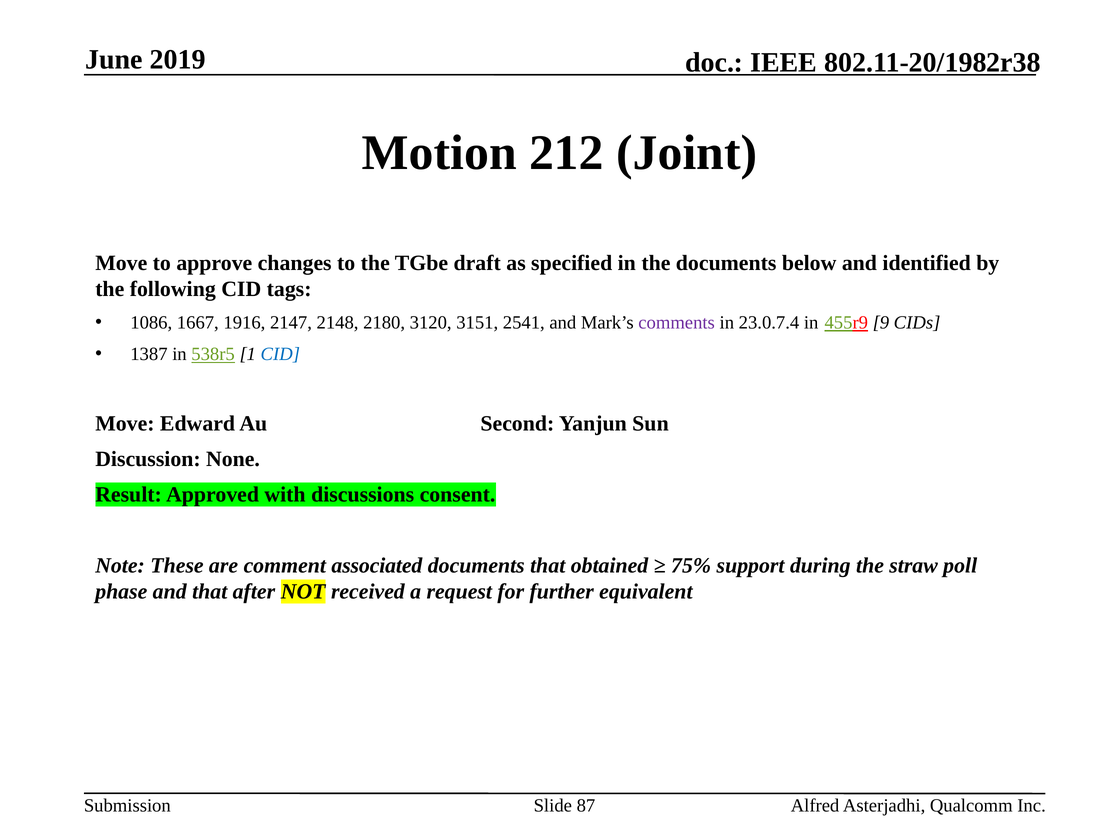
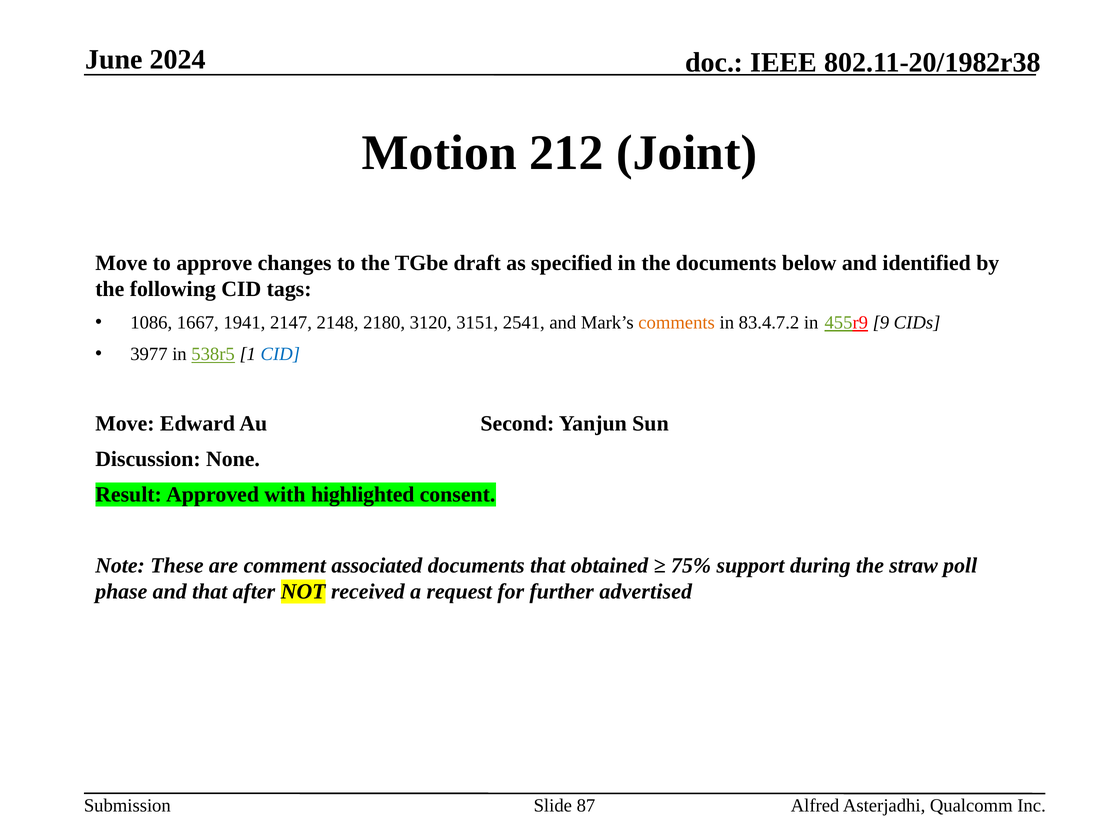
2019: 2019 -> 2024 (178, 59)
1916: 1916 -> 1941 (244, 322)
comments colour: purple -> orange (677, 322)
23.0.7.4: 23.0.7.4 -> 83.4.7.2 (769, 322)
1387: 1387 -> 3977 (149, 354)
discussions: discussions -> highlighted (363, 495)
equivalent: equivalent -> advertised (646, 592)
